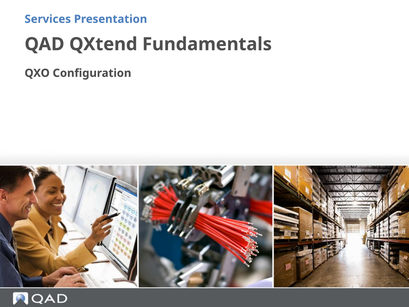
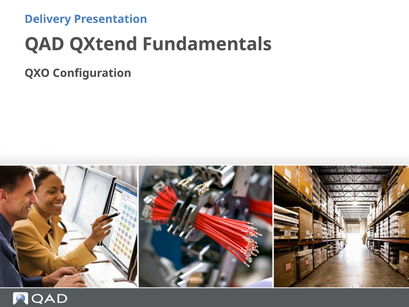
Services: Services -> Delivery (48, 19)
